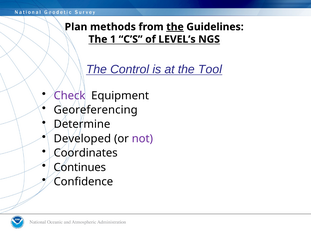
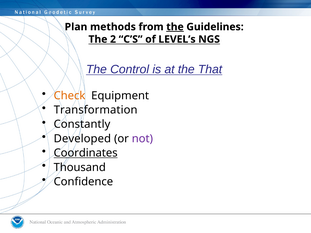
1: 1 -> 2 (113, 39)
Tool: Tool -> That (210, 70)
Check colour: purple -> orange (70, 96)
Georeferencing: Georeferencing -> Transformation (96, 110)
Determine: Determine -> Constantly (82, 124)
Coordinates underline: none -> present (86, 153)
Continues: Continues -> Thousand (80, 167)
